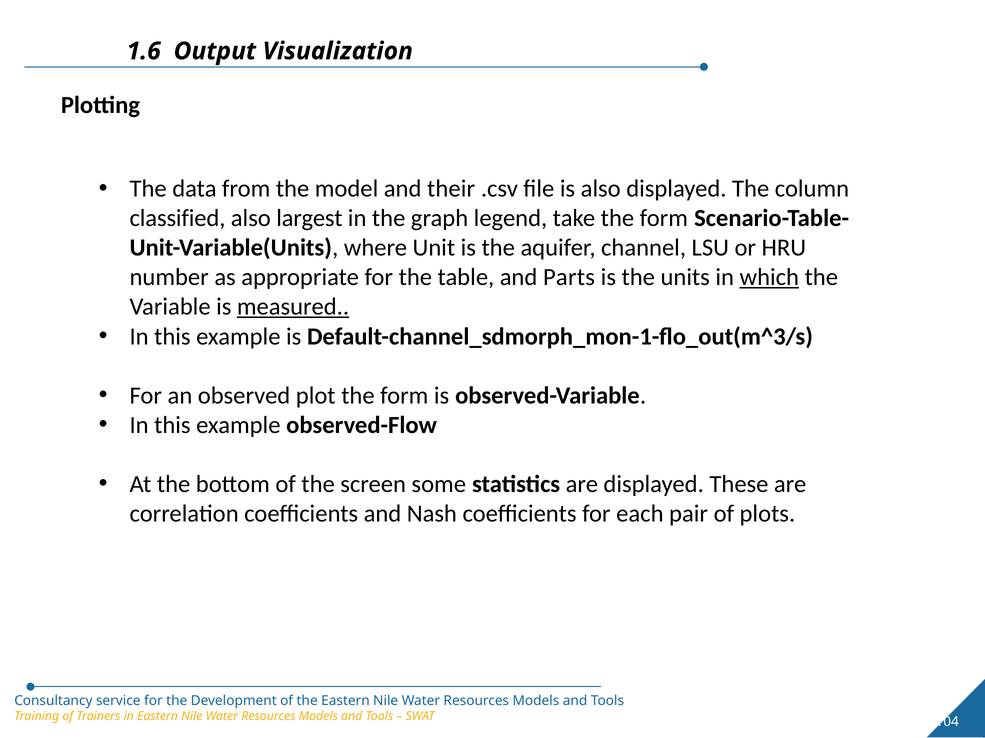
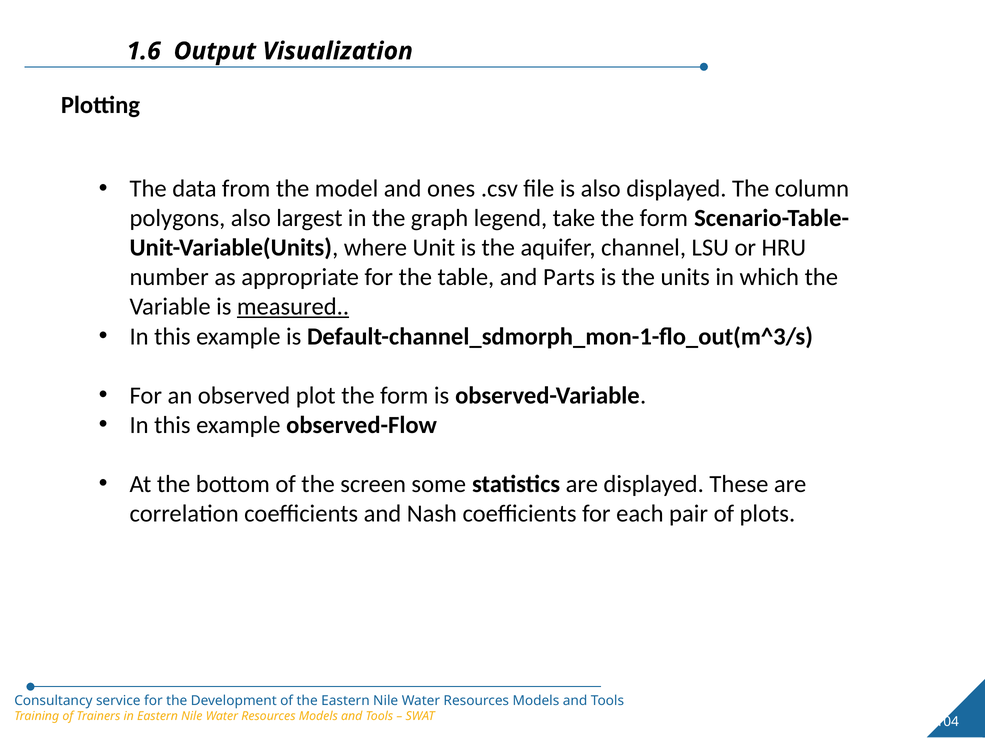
their: their -> ones (451, 189)
classified: classified -> polygons (177, 219)
which underline: present -> none (769, 278)
